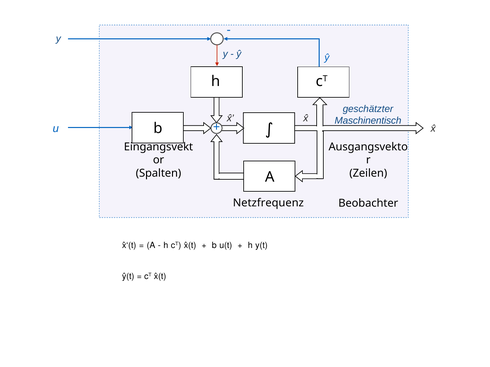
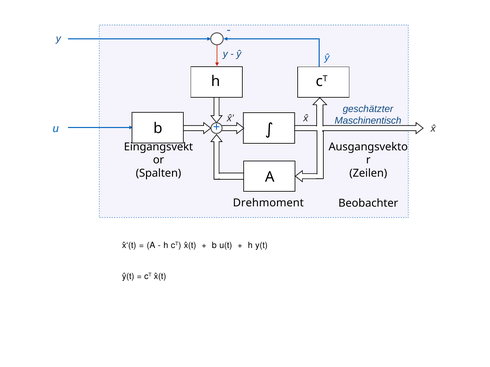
Netzfrequenz: Netzfrequenz -> Drehmoment (268, 203)
